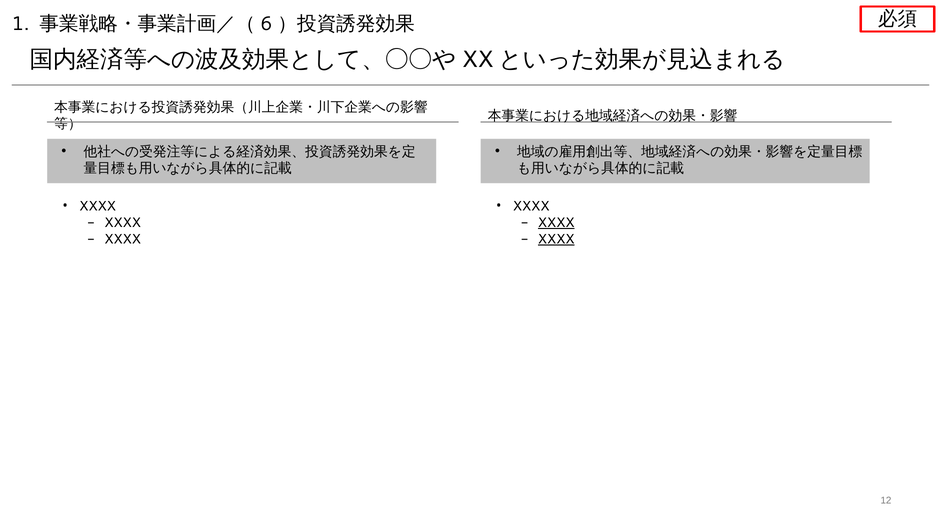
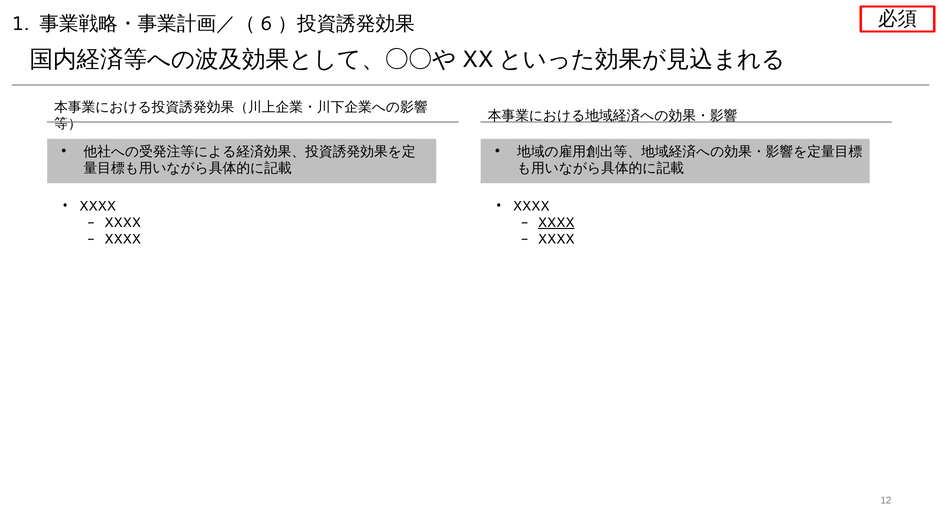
XXXX underline: present -> none (556, 239)
